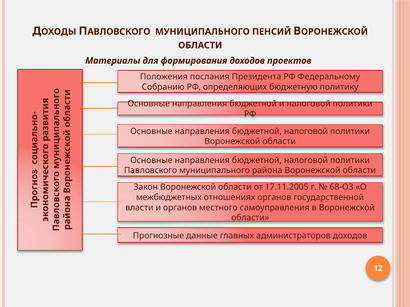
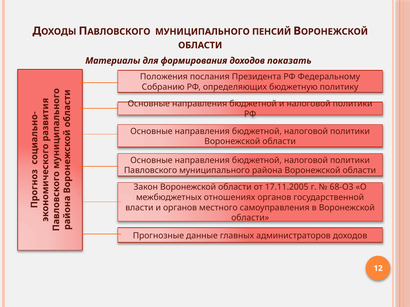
проектов: проектов -> показать (289, 61)
